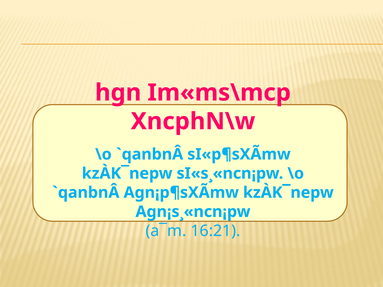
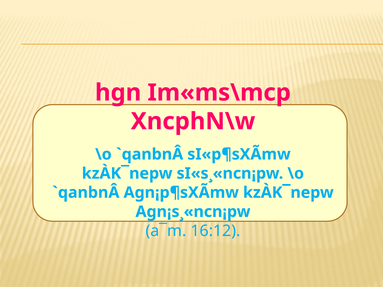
16:21: 16:21 -> 16:12 (215, 231)
